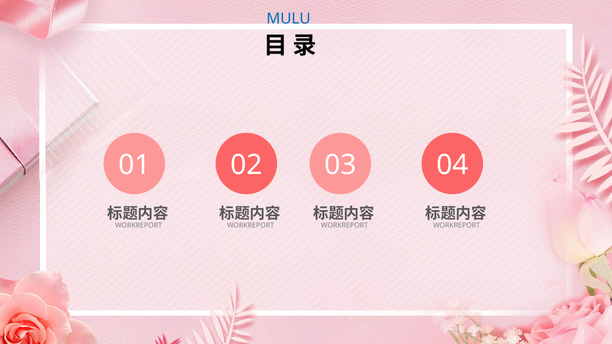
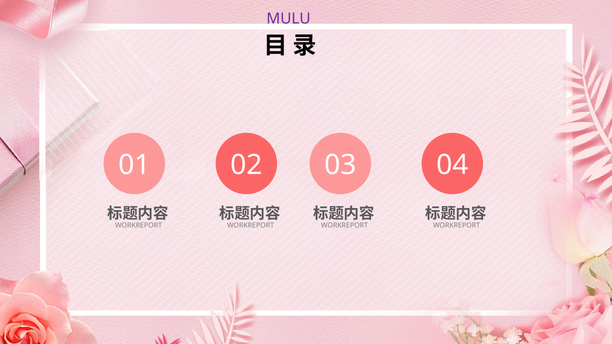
MULU colour: blue -> purple (289, 19)
